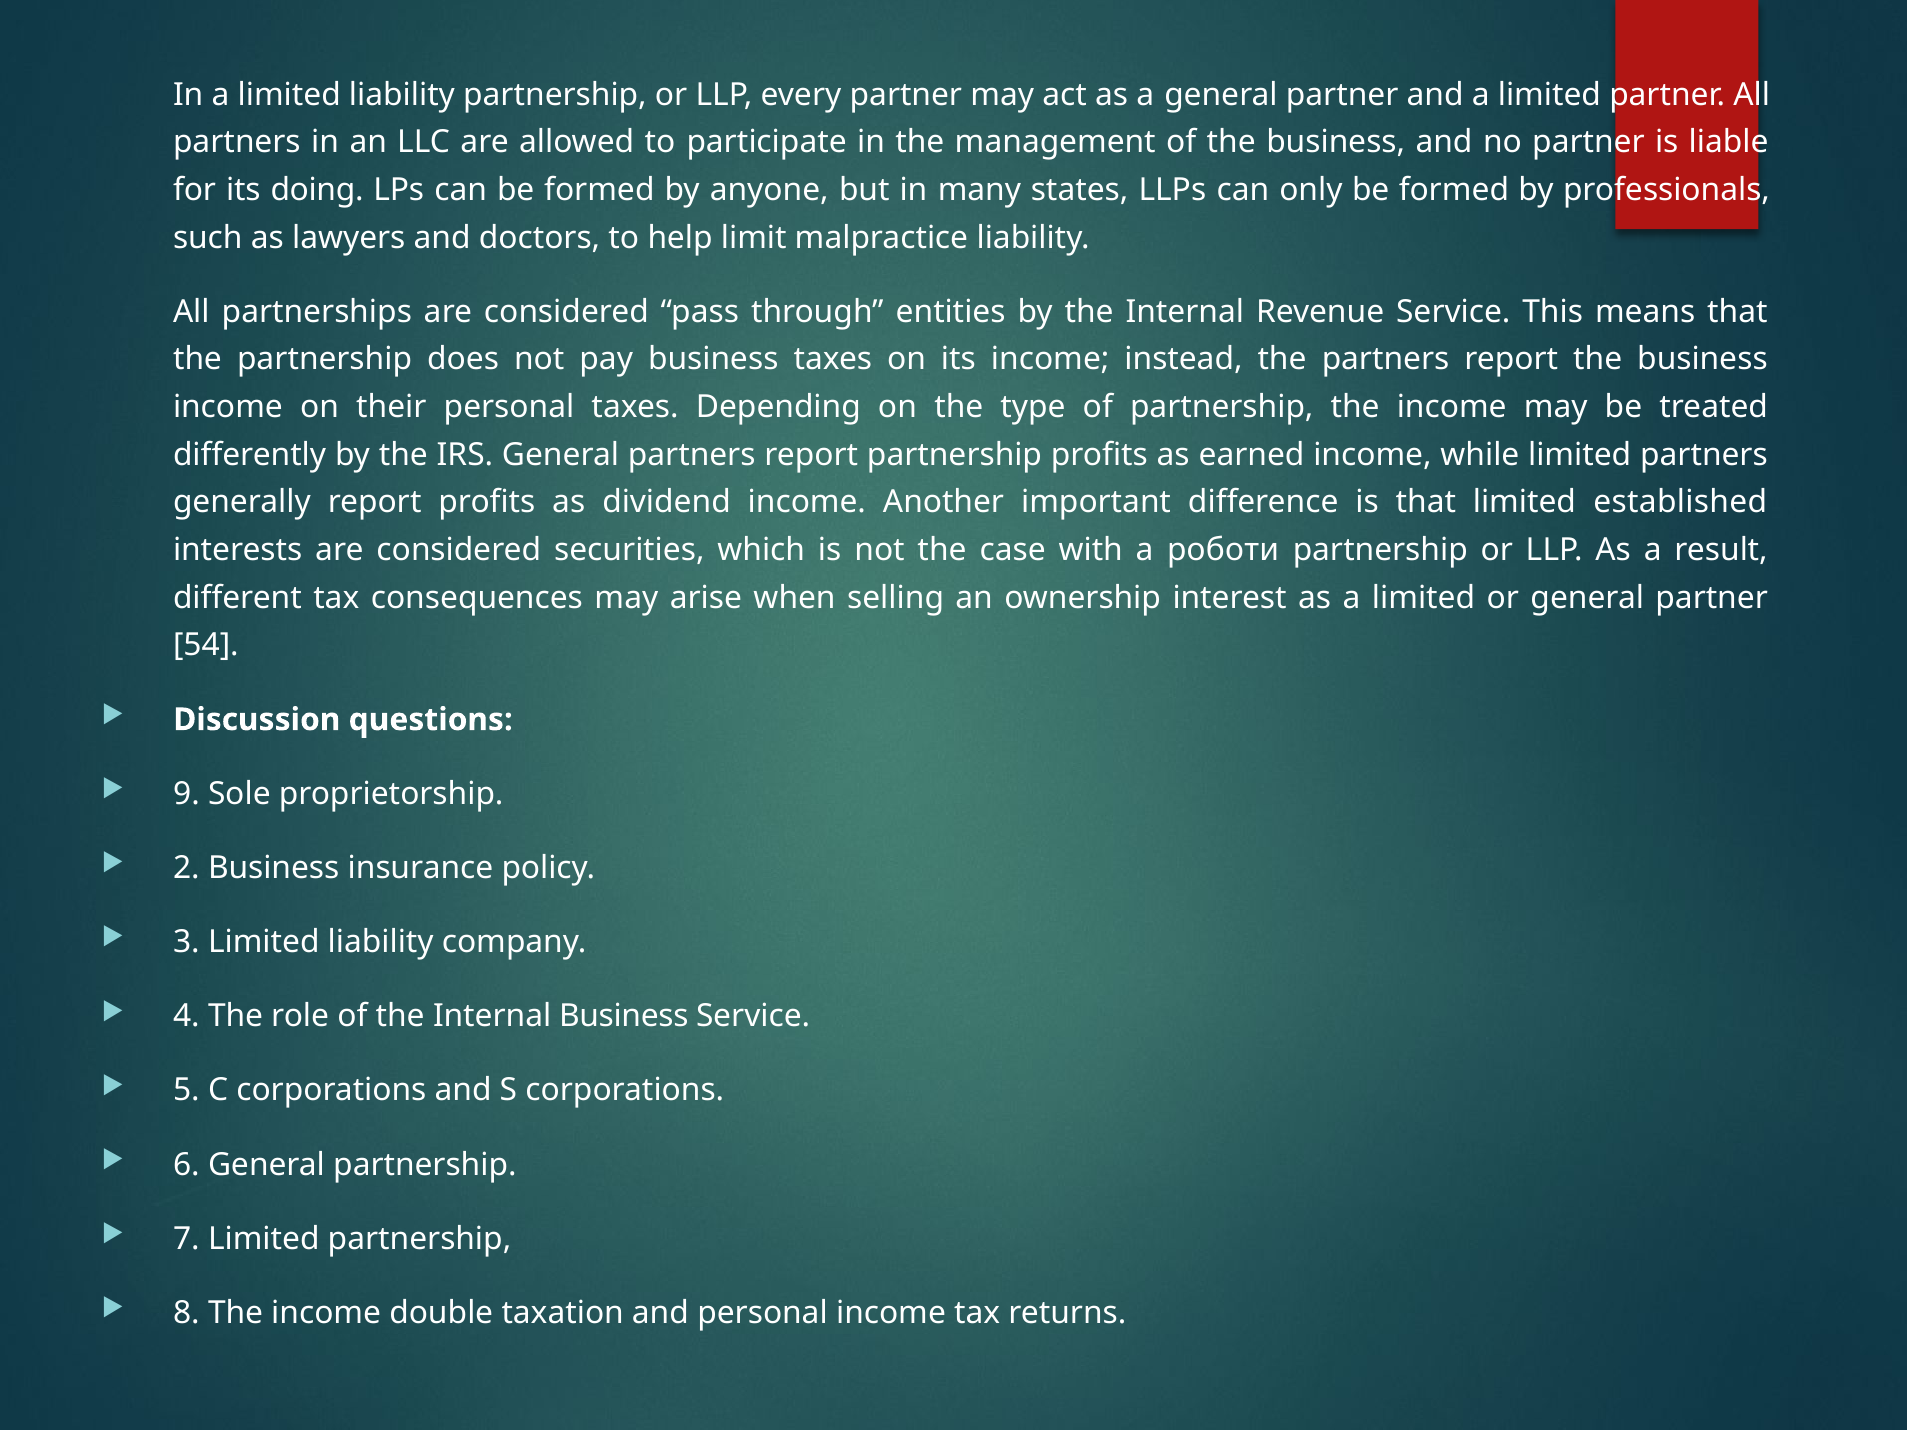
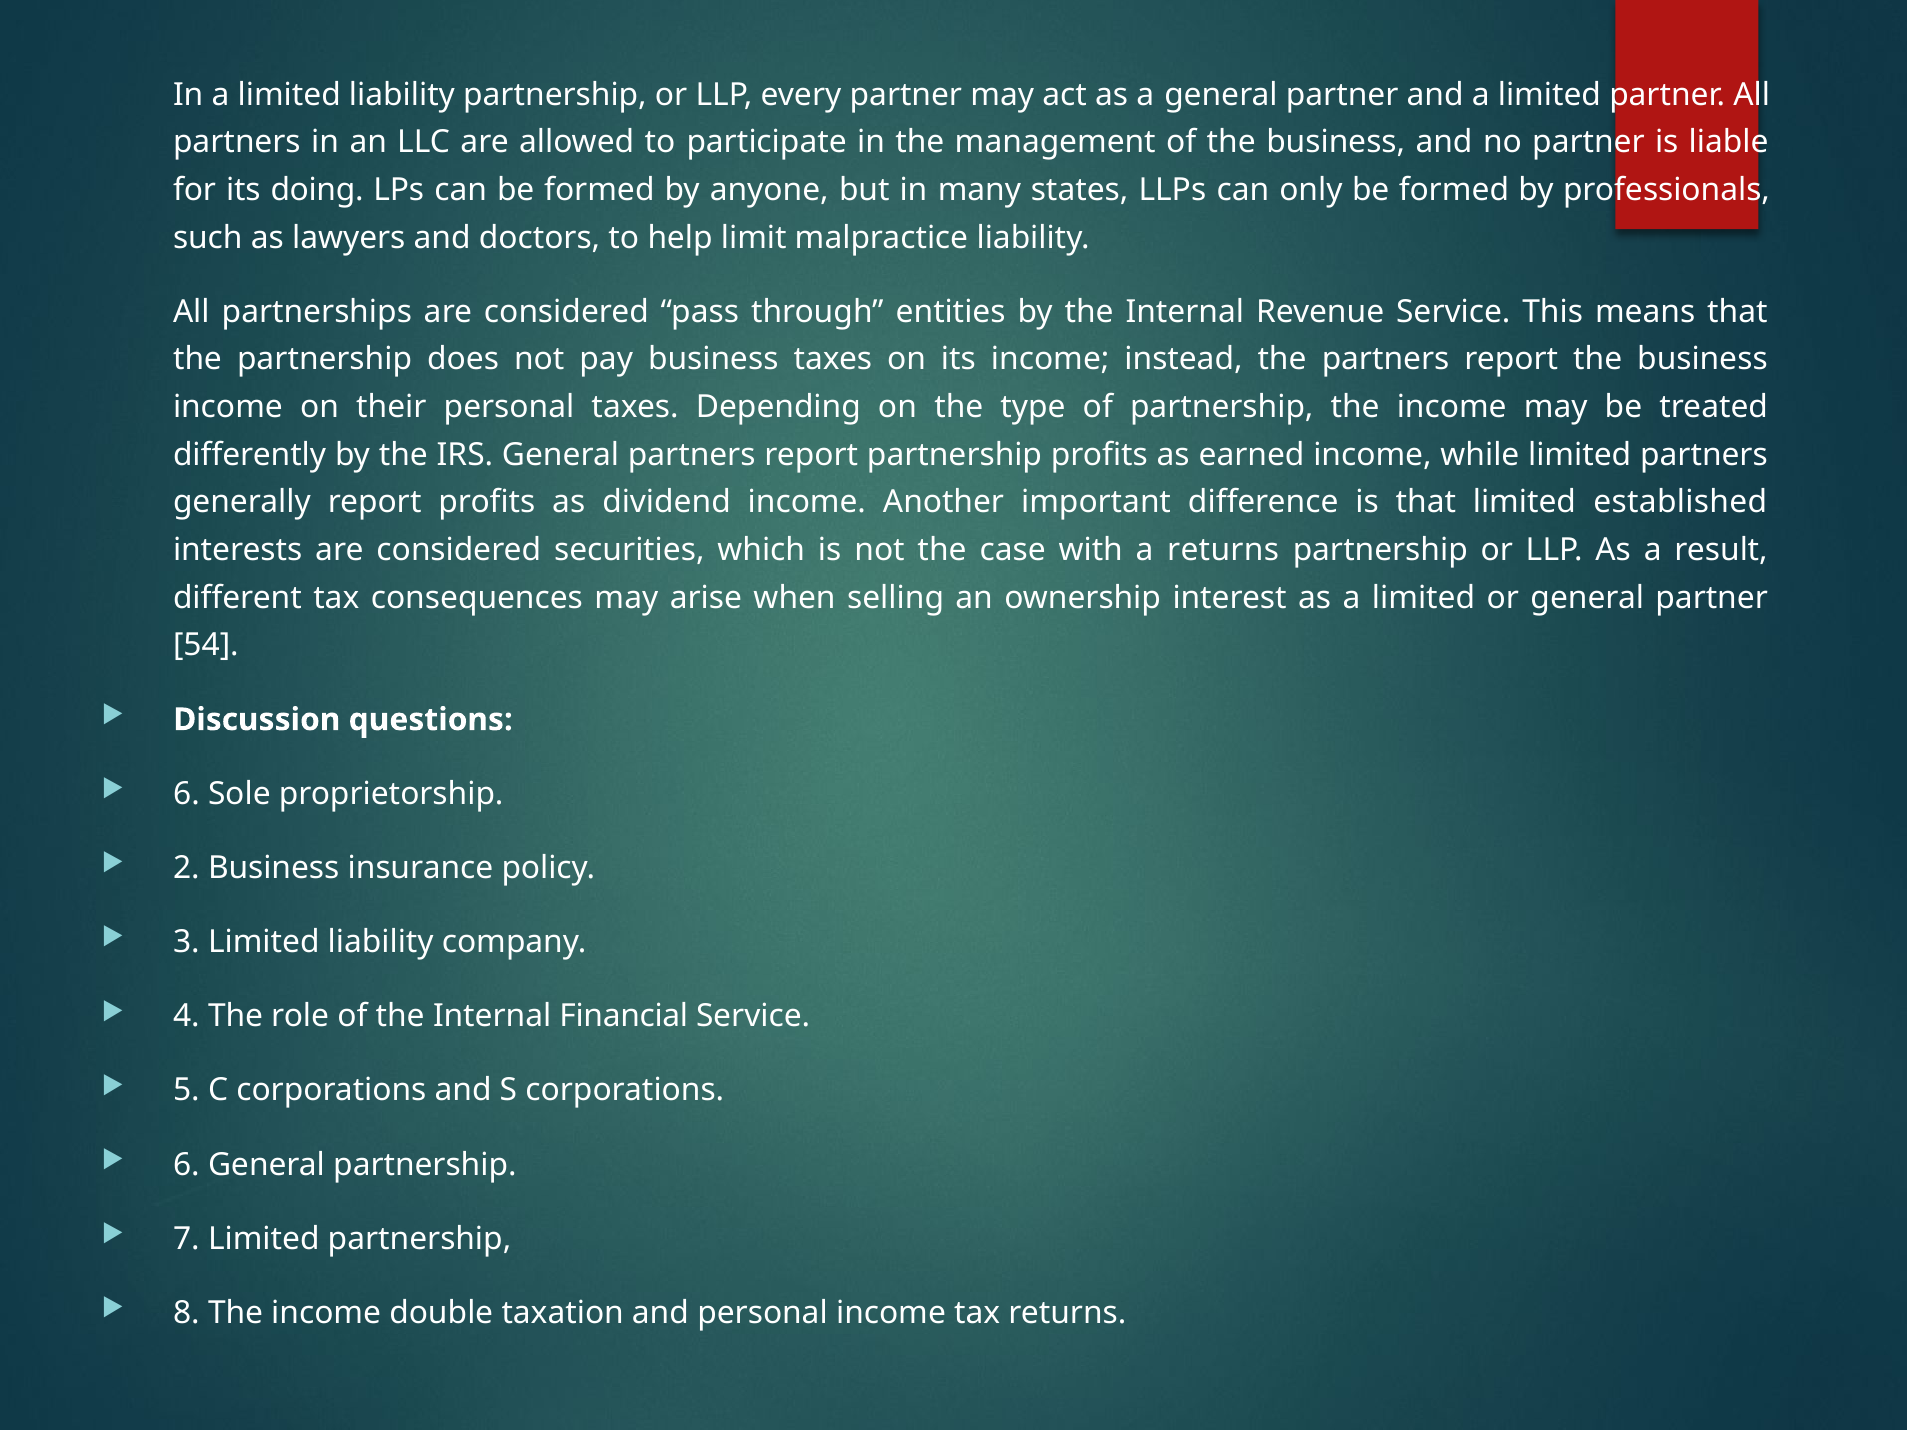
a роботи: роботи -> returns (1223, 550)
9: 9 -> 6 (186, 794)
Internal Business: Business -> Financial (624, 1017)
